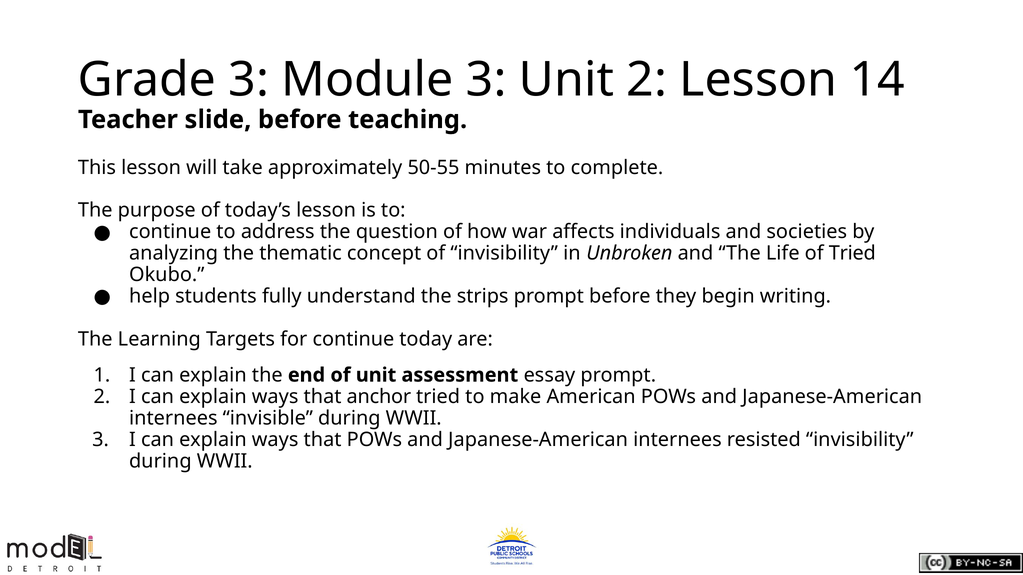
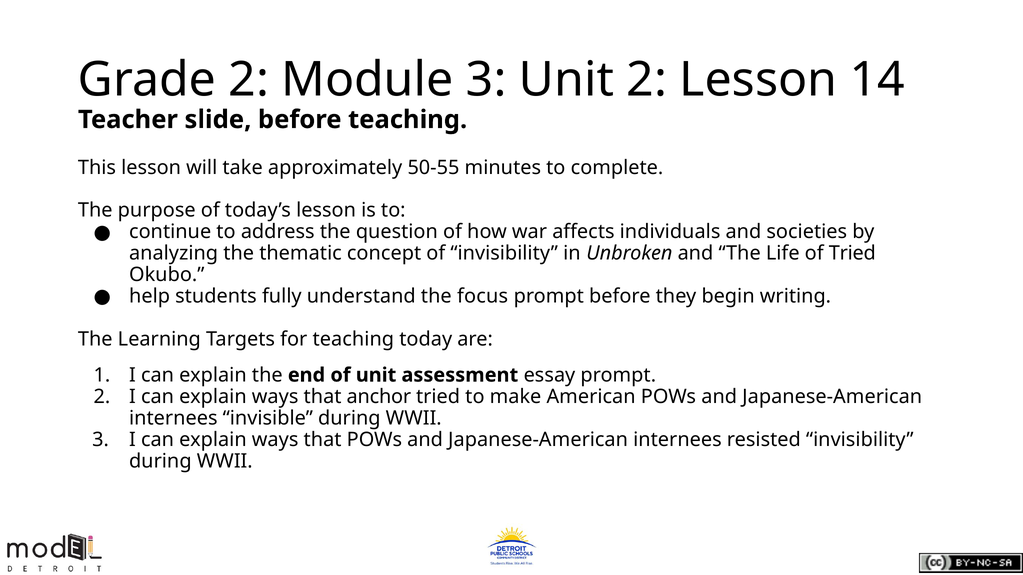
Grade 3: 3 -> 2 (249, 80)
strips: strips -> focus (483, 297)
for continue: continue -> teaching (353, 340)
